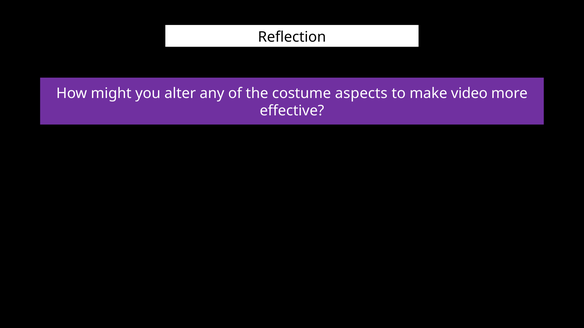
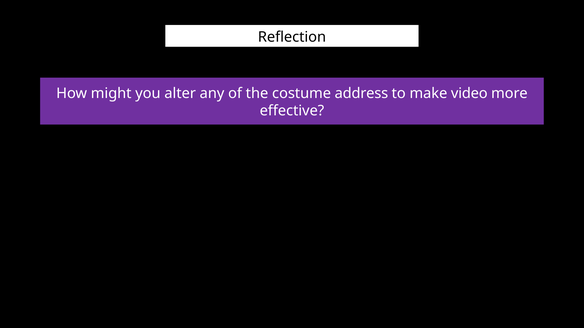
aspects: aspects -> address (361, 93)
